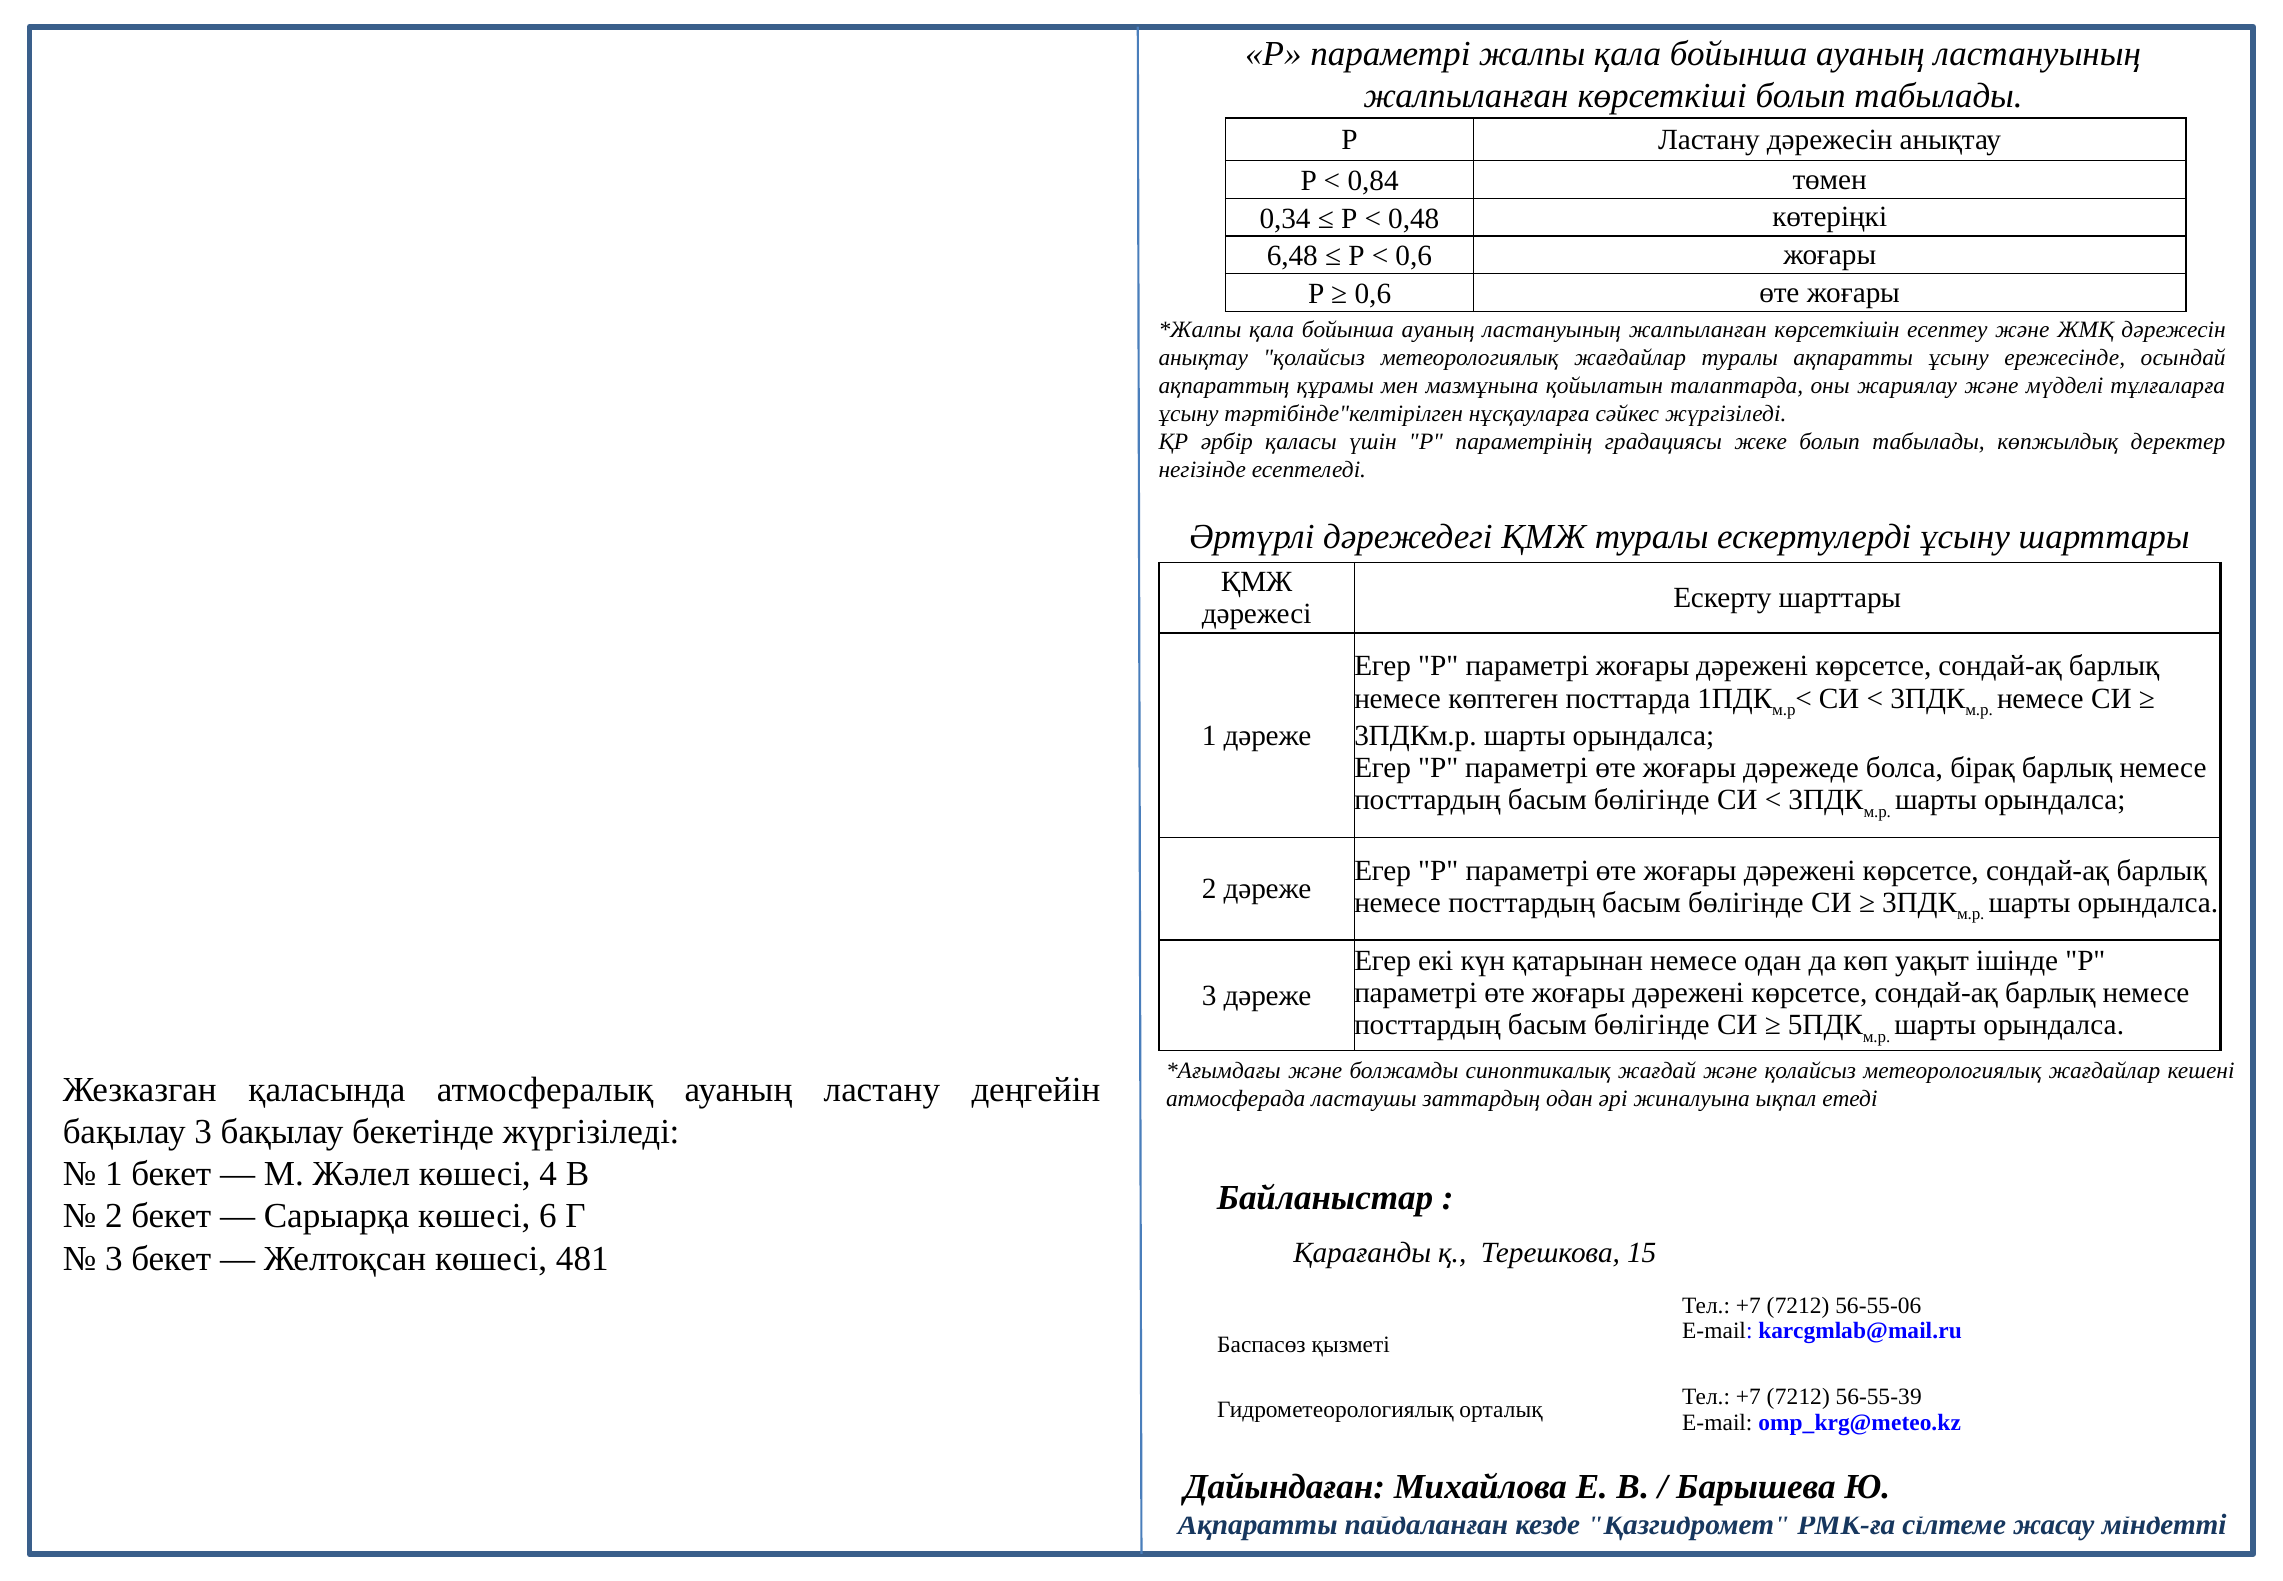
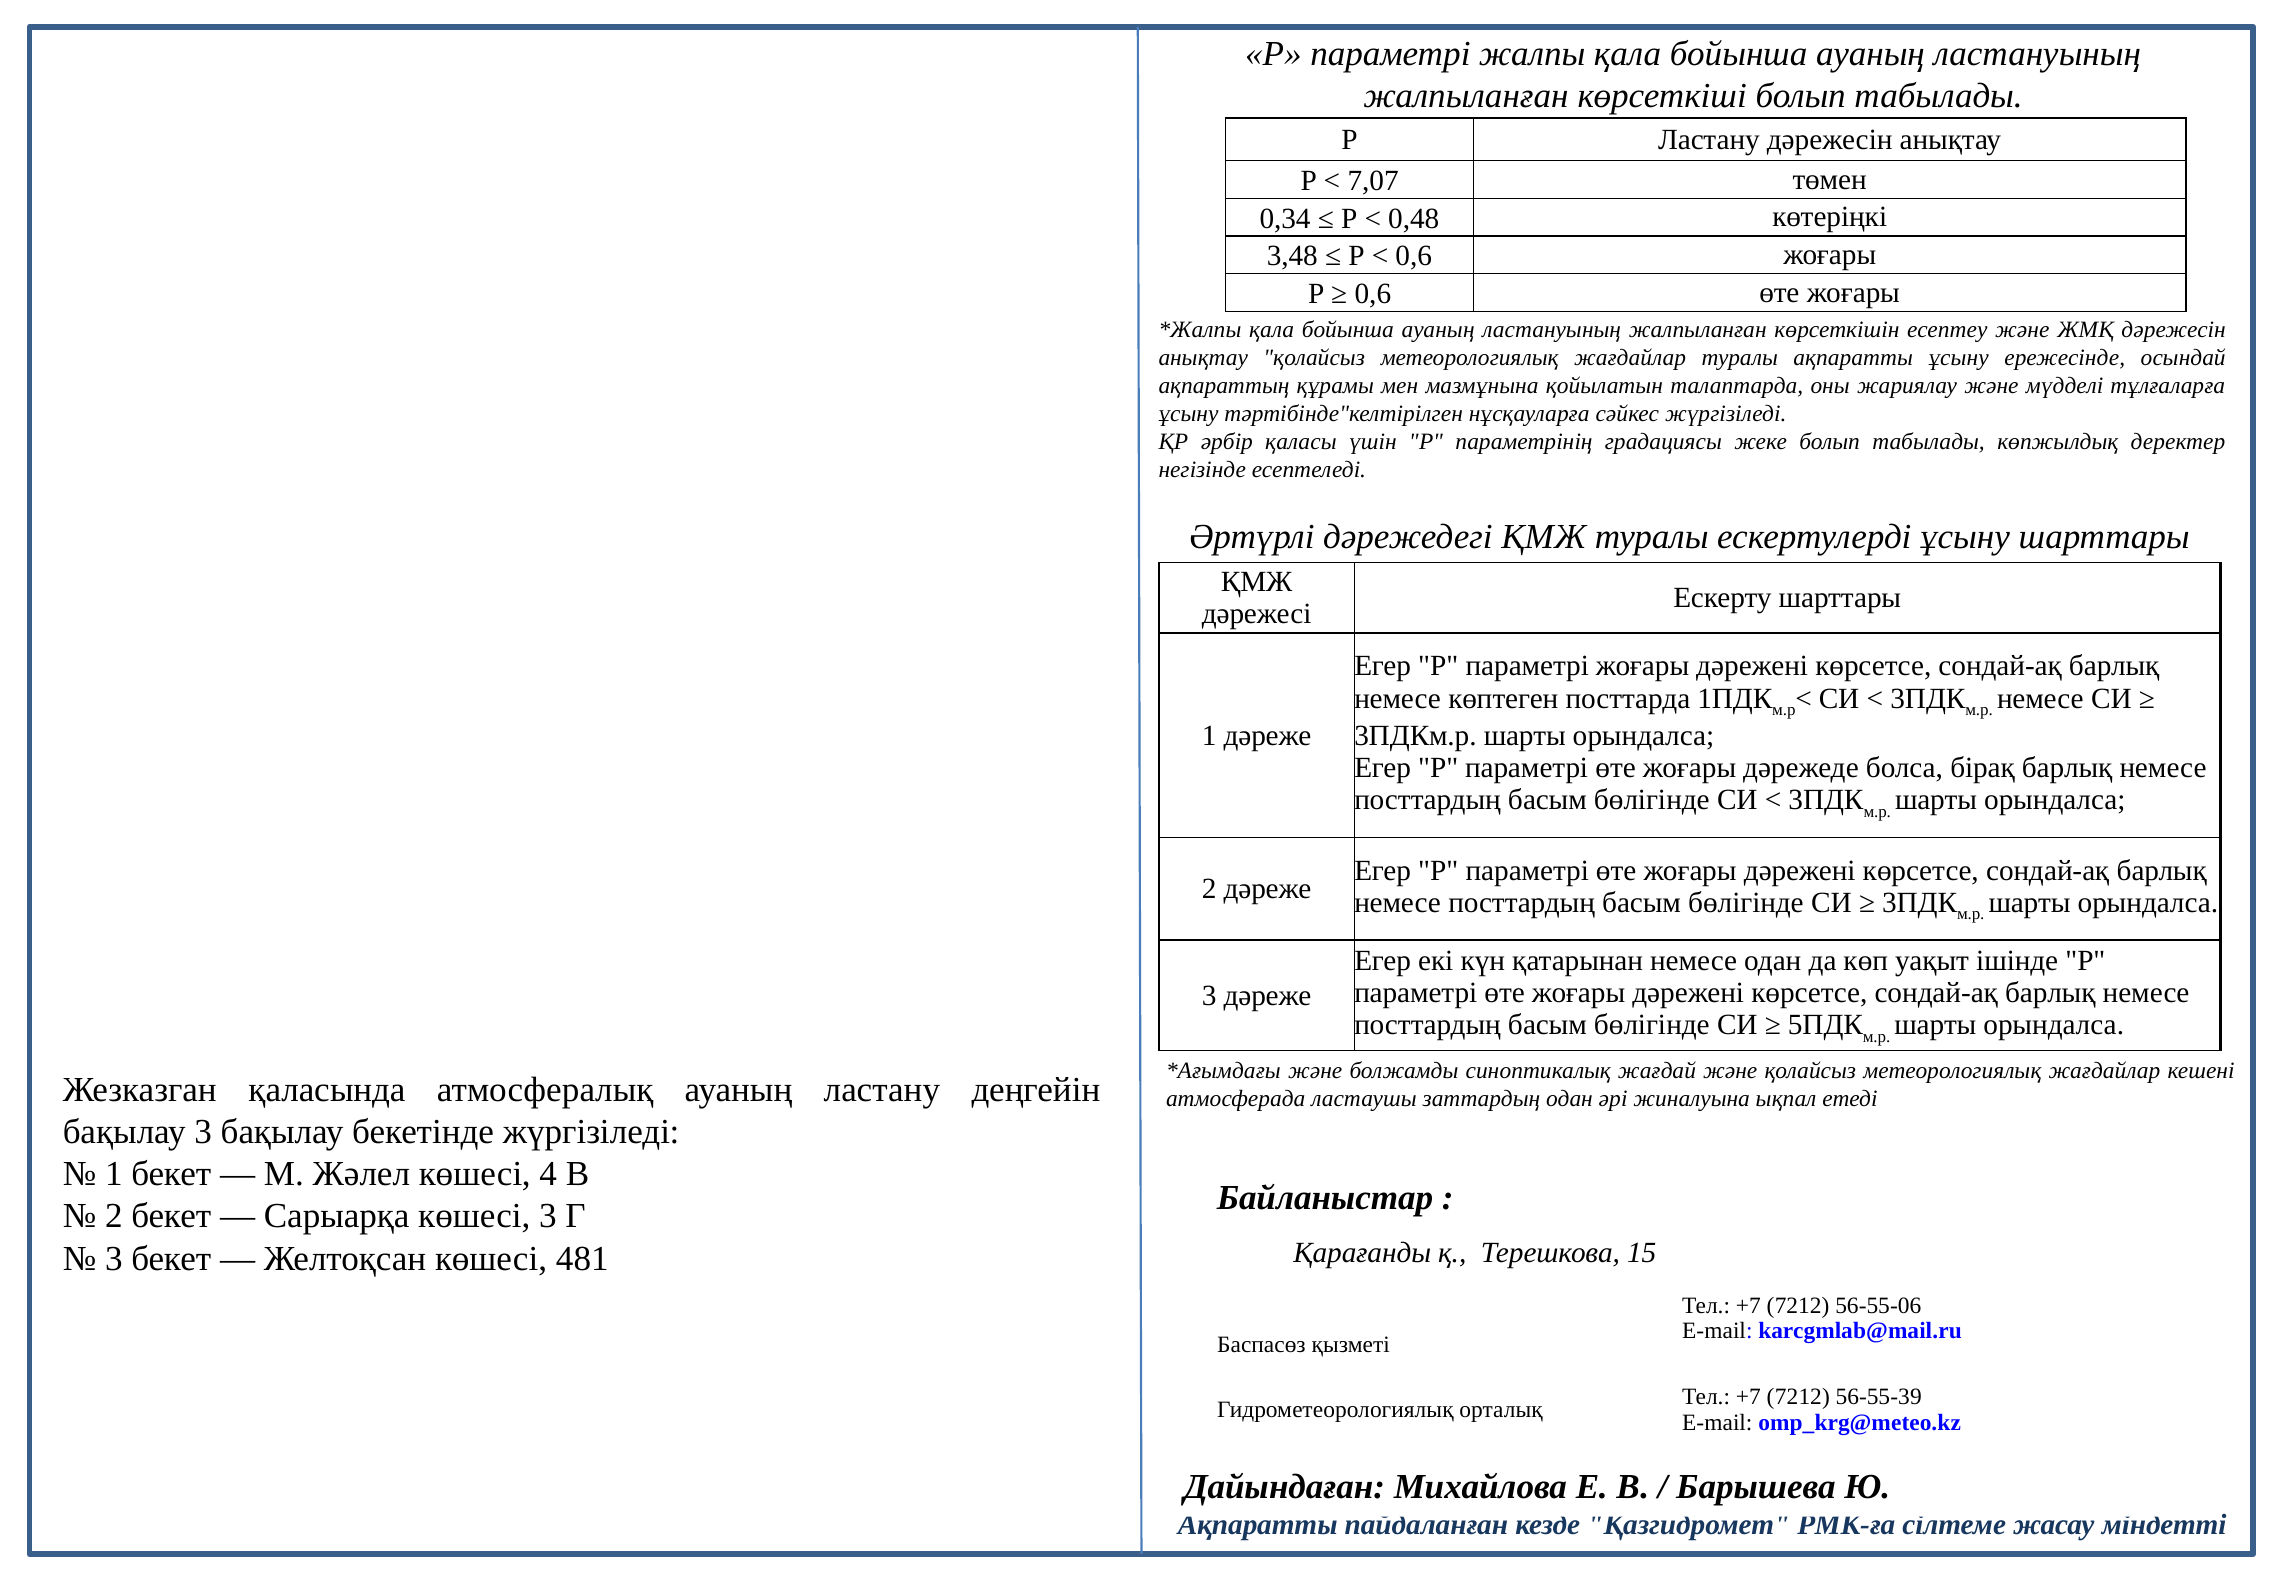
0,84: 0,84 -> 7,07 (1373, 181)
6,48: 6,48 -> 3,48 (1292, 256)
көшесі 6: 6 -> 3 (548, 1216)
